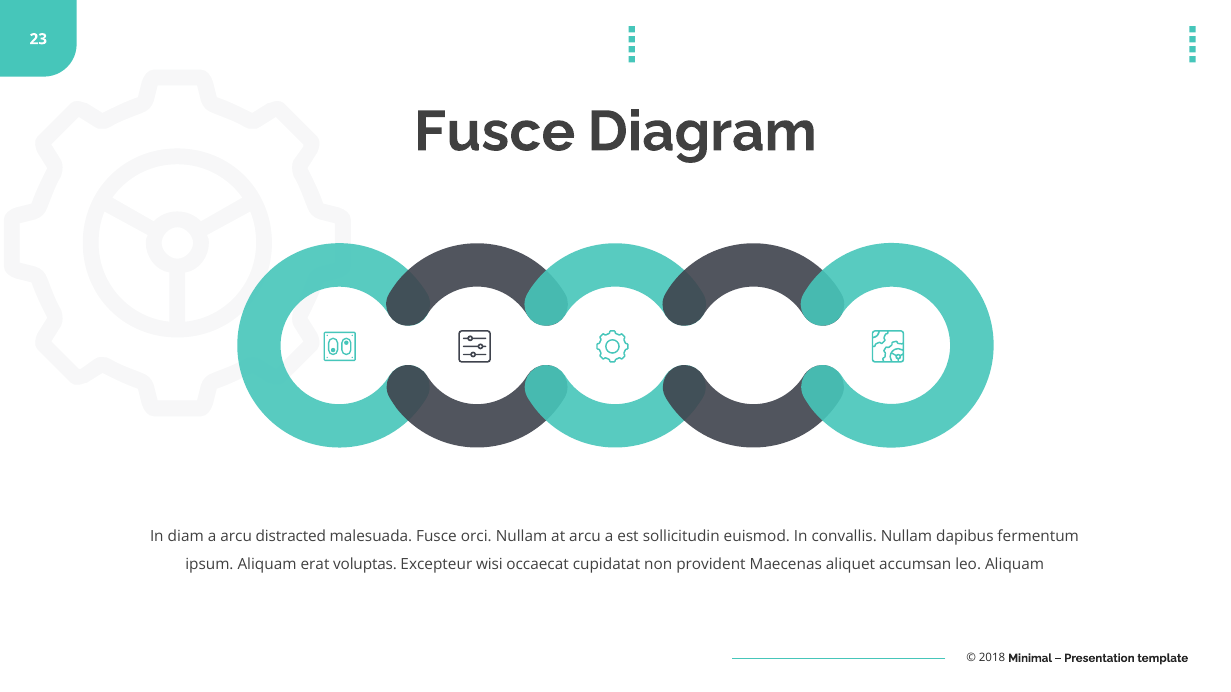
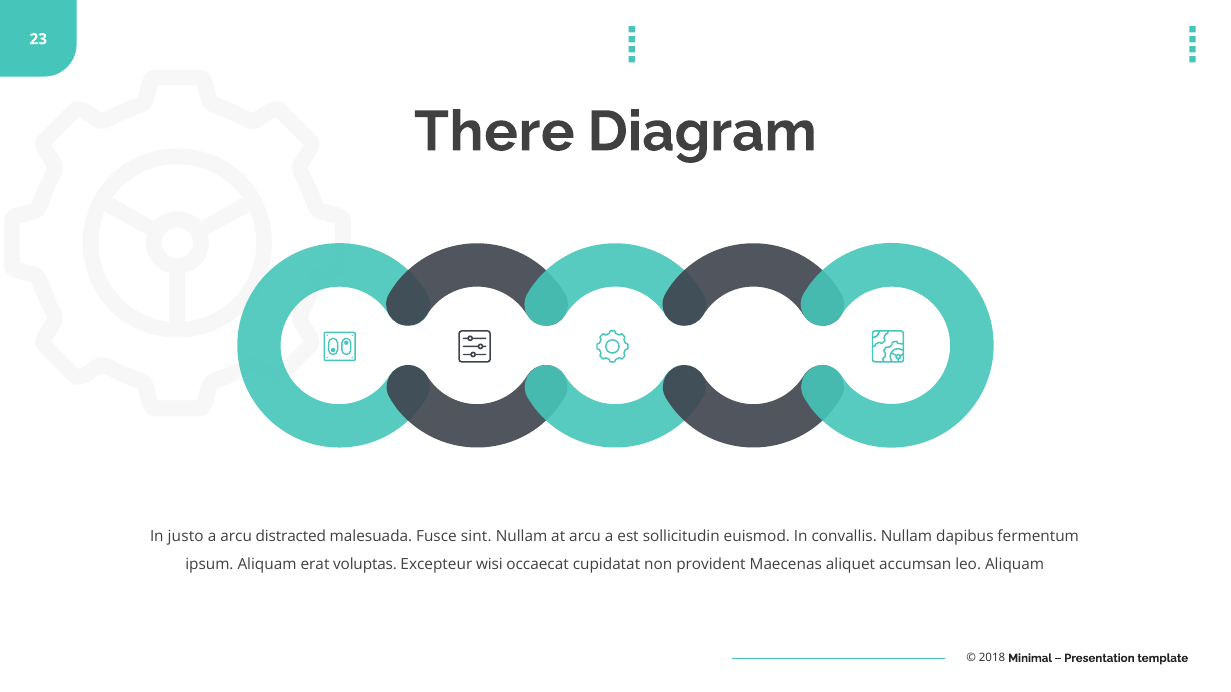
Fusce: Fusce -> There (494, 132)
diam: diam -> justo (186, 537)
orci: orci -> sint (476, 537)
